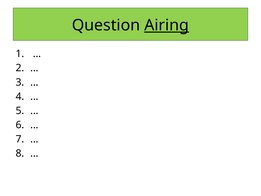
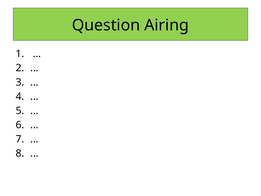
Airing underline: present -> none (167, 25)
